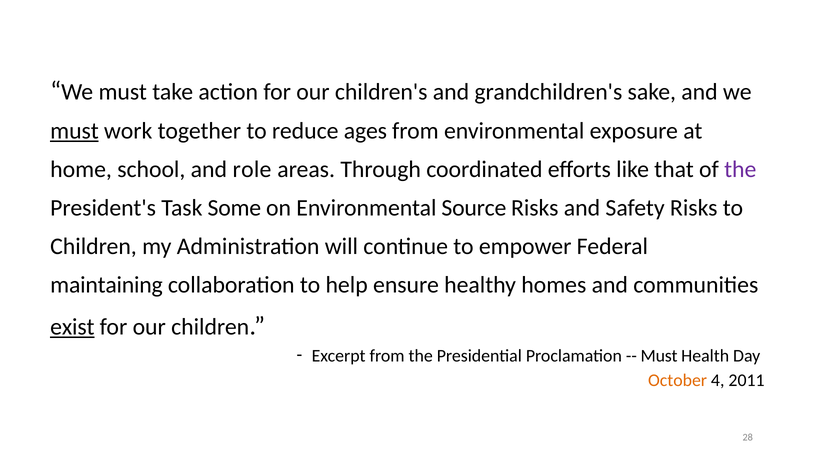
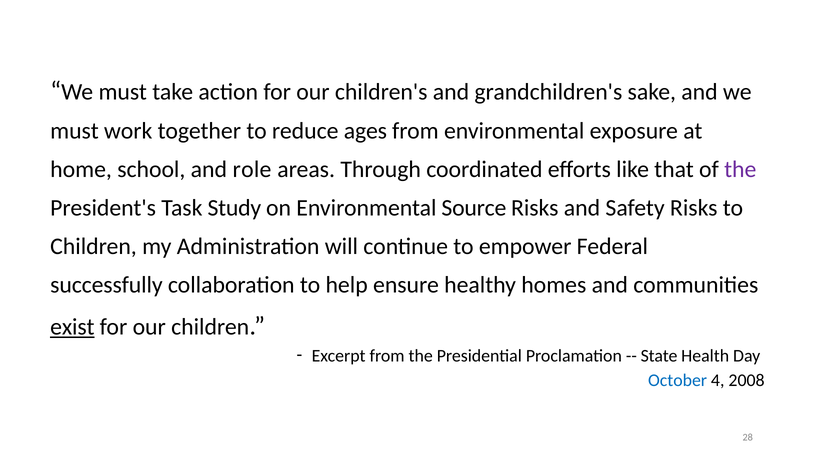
must underline: present -> none (74, 131)
Some: Some -> Study (234, 208)
maintaining: maintaining -> successfully (106, 285)
Must: Must -> State (659, 356)
October colour: orange -> blue (678, 381)
2011: 2011 -> 2008 (747, 381)
